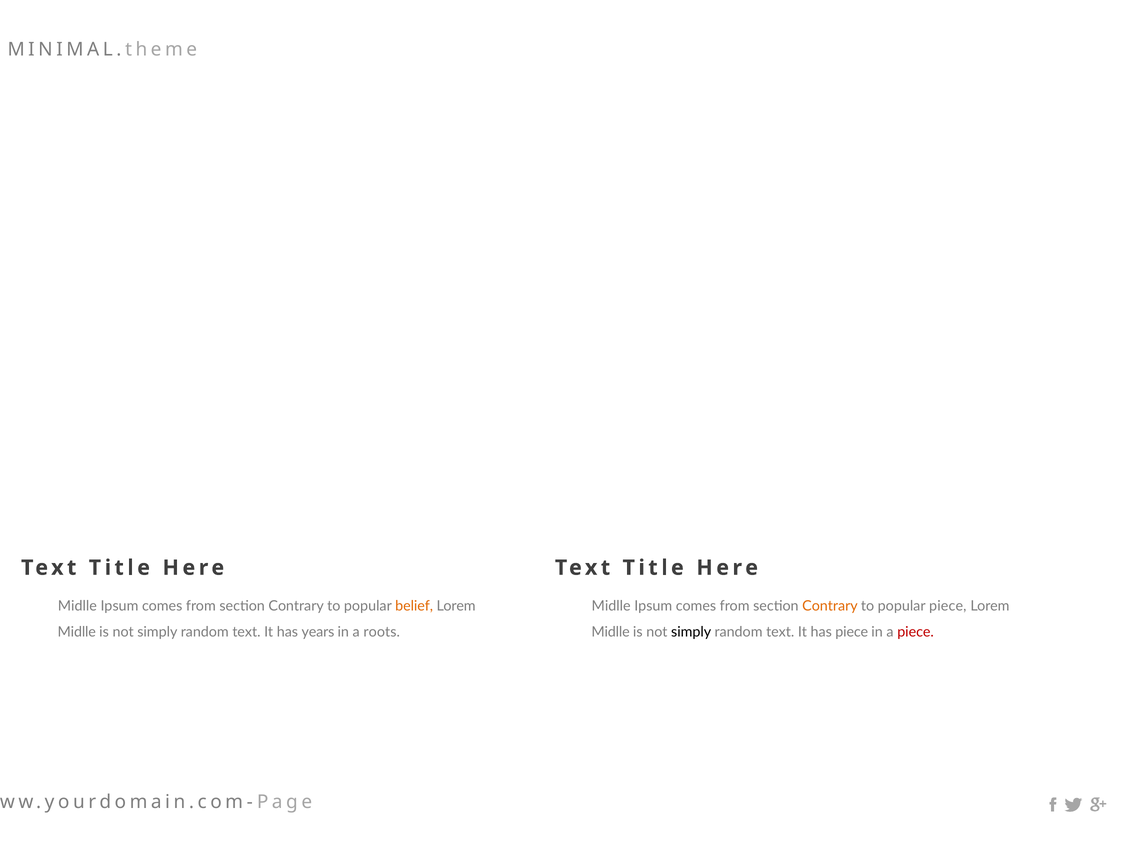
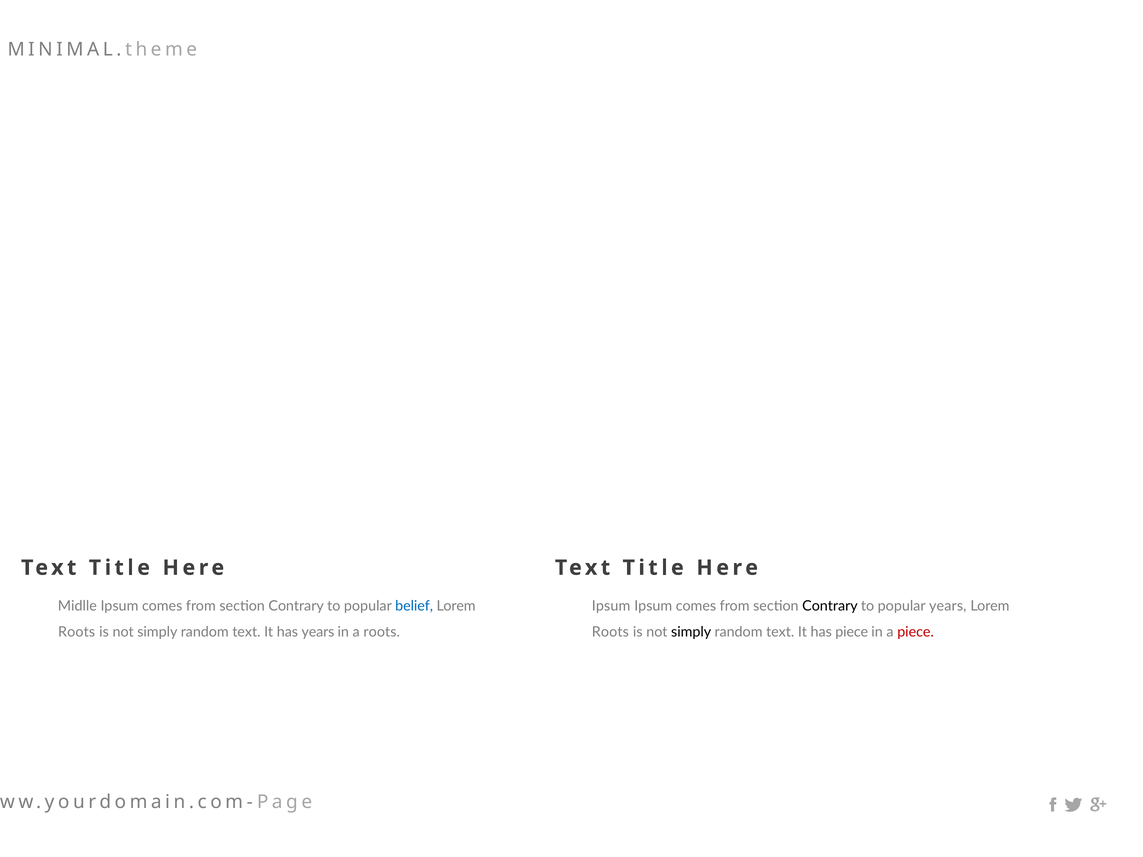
belief colour: orange -> blue (414, 606)
Midlle: Midlle -> Ipsum (611, 606)
Contrary colour: orange -> black (830, 606)
popular piece: piece -> years (948, 606)
Midlle: Midlle -> Roots (77, 632)
Midlle: Midlle -> Roots (610, 632)
